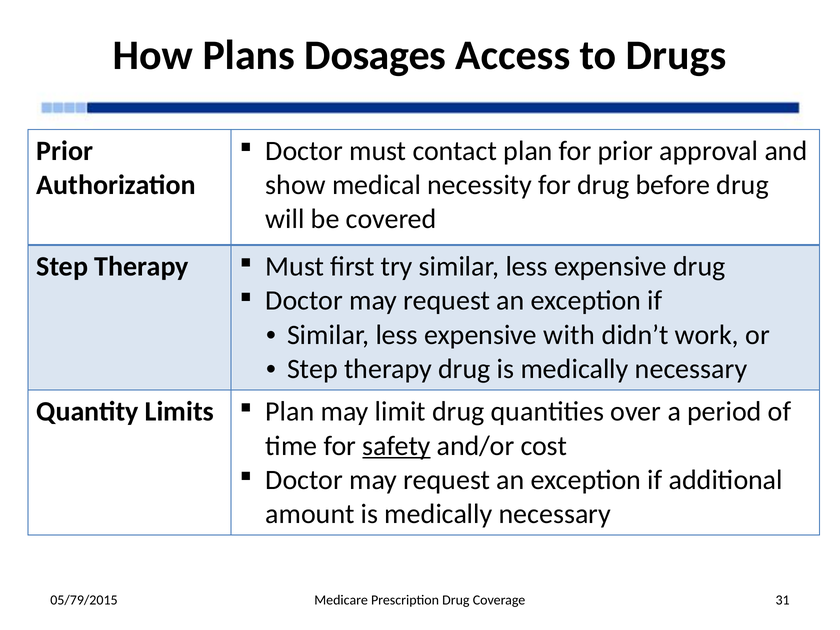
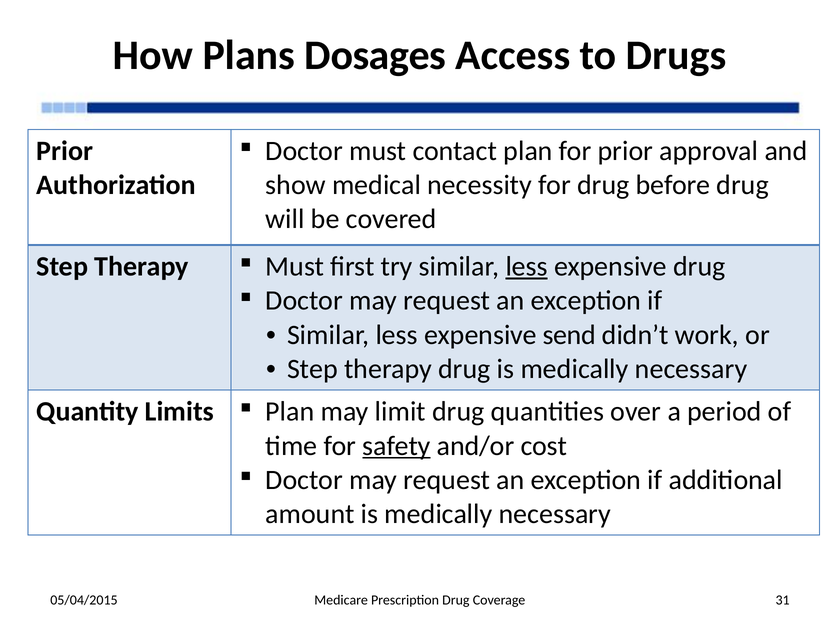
less underline: none -> present (527, 267)
with: with -> send (569, 335)
05/79/2015: 05/79/2015 -> 05/04/2015 (84, 600)
